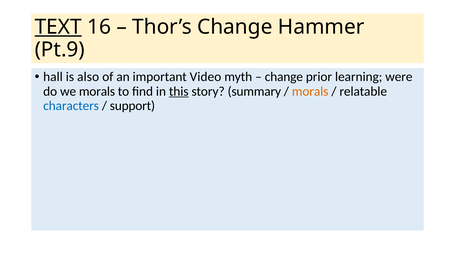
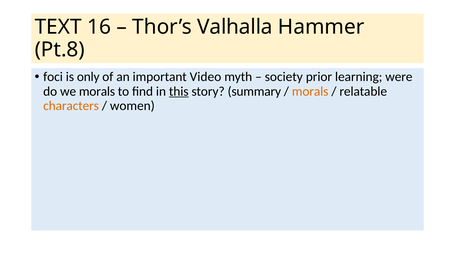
TEXT underline: present -> none (58, 27)
Thor’s Change: Change -> Valhalla (235, 27)
Pt.9: Pt.9 -> Pt.8 (60, 49)
hall: hall -> foci (53, 77)
also: also -> only (88, 77)
change: change -> society (284, 77)
characters colour: blue -> orange (71, 106)
support: support -> women (132, 106)
